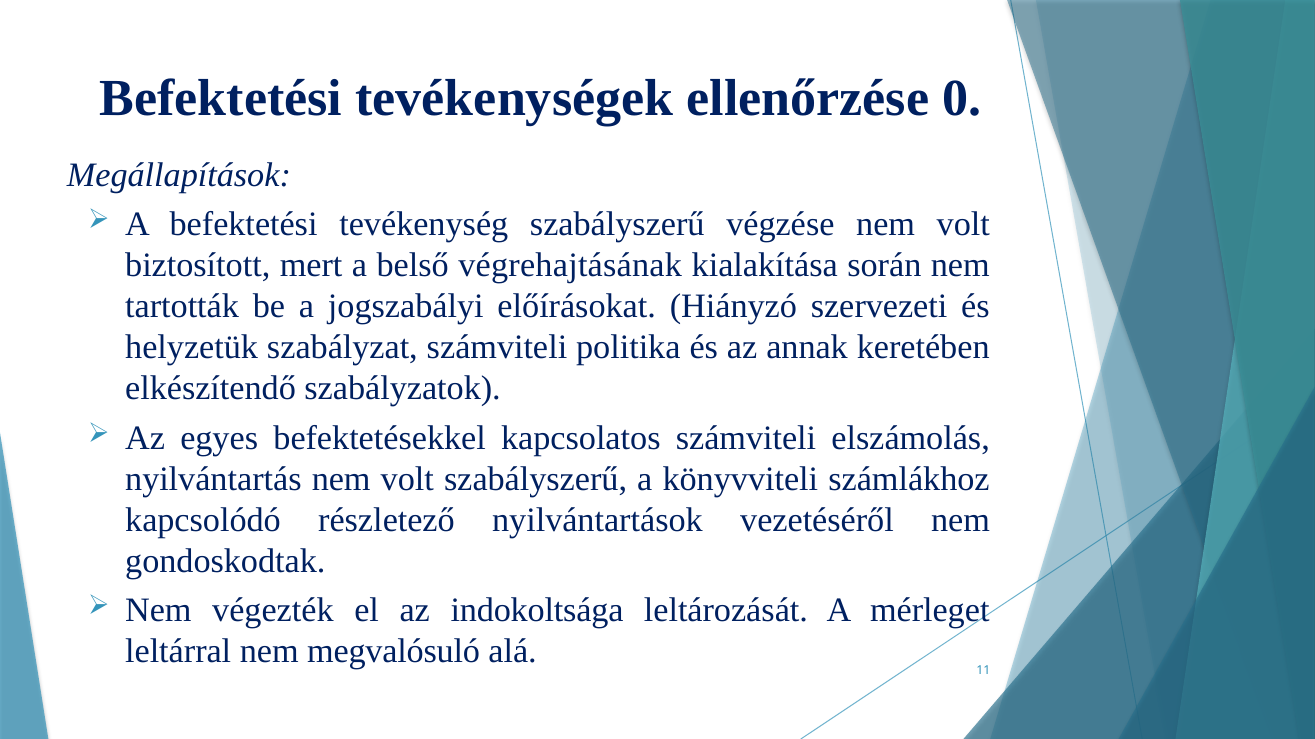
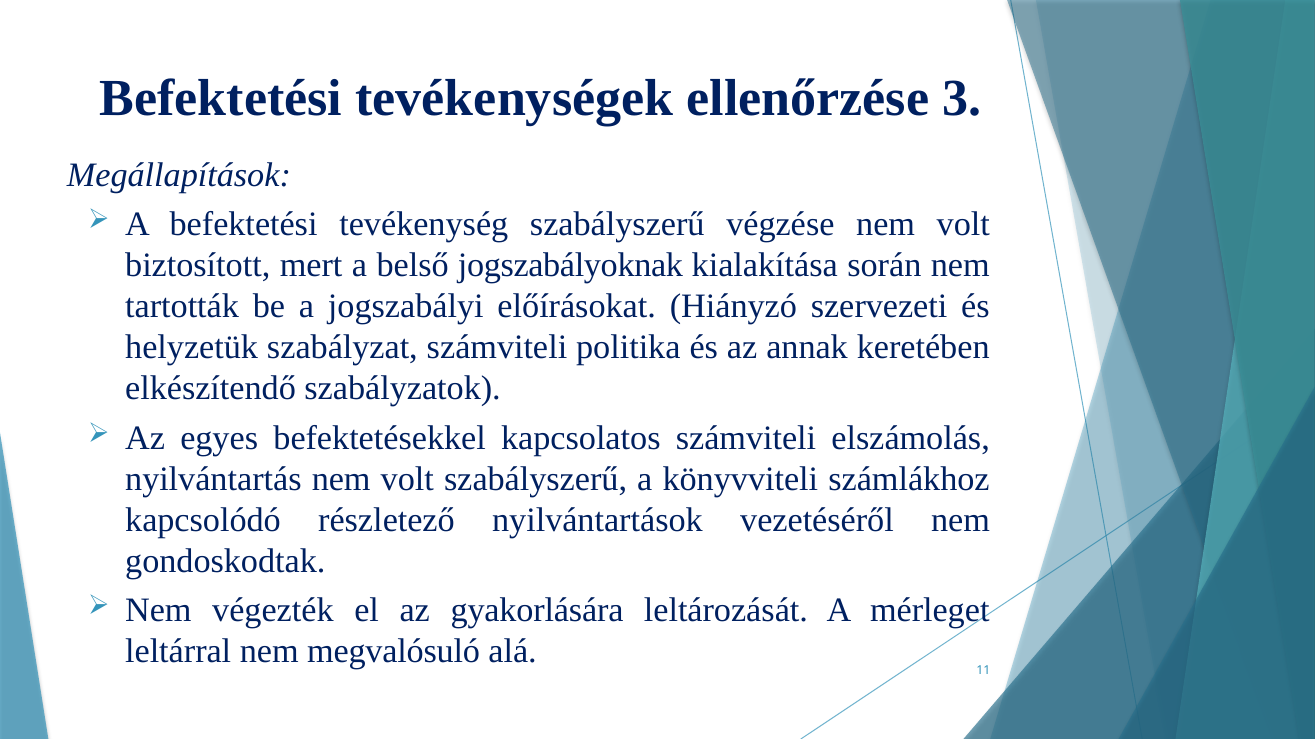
0: 0 -> 3 (962, 98)
végrehajtásának: végrehajtásának -> jogszabályoknak (570, 266)
indokoltsága: indokoltsága -> gyakorlására (537, 611)
